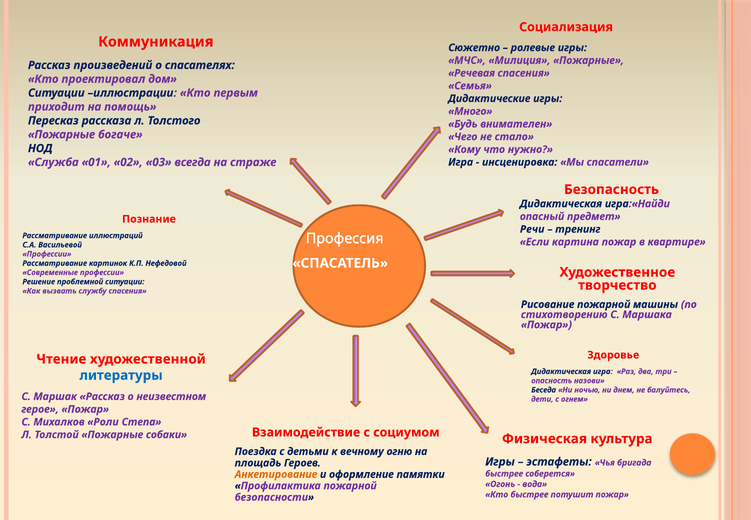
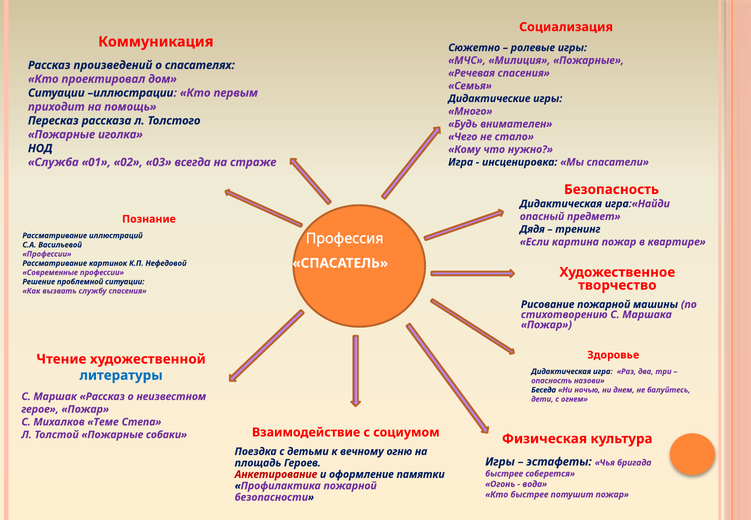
богаче: богаче -> иголка (120, 135)
Речи: Речи -> Дядя (532, 229)
Роли: Роли -> Теме (103, 422)
Анкетирование colour: orange -> red (276, 474)
